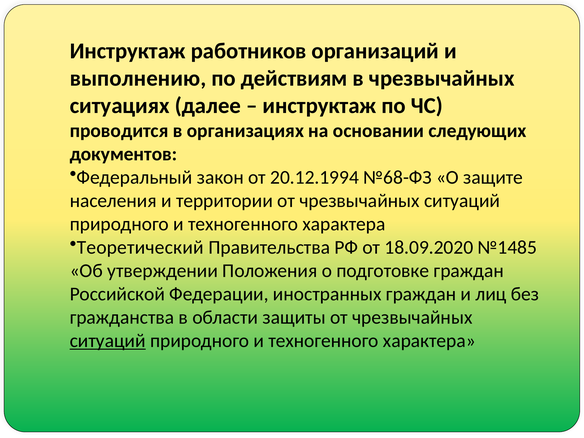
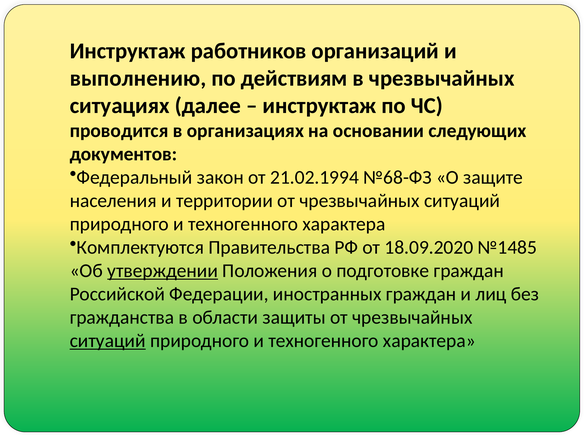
20.12.1994: 20.12.1994 -> 21.02.1994 (315, 177)
Теоретический: Теоретический -> Комплектуются (140, 247)
утверждении underline: none -> present (163, 271)
